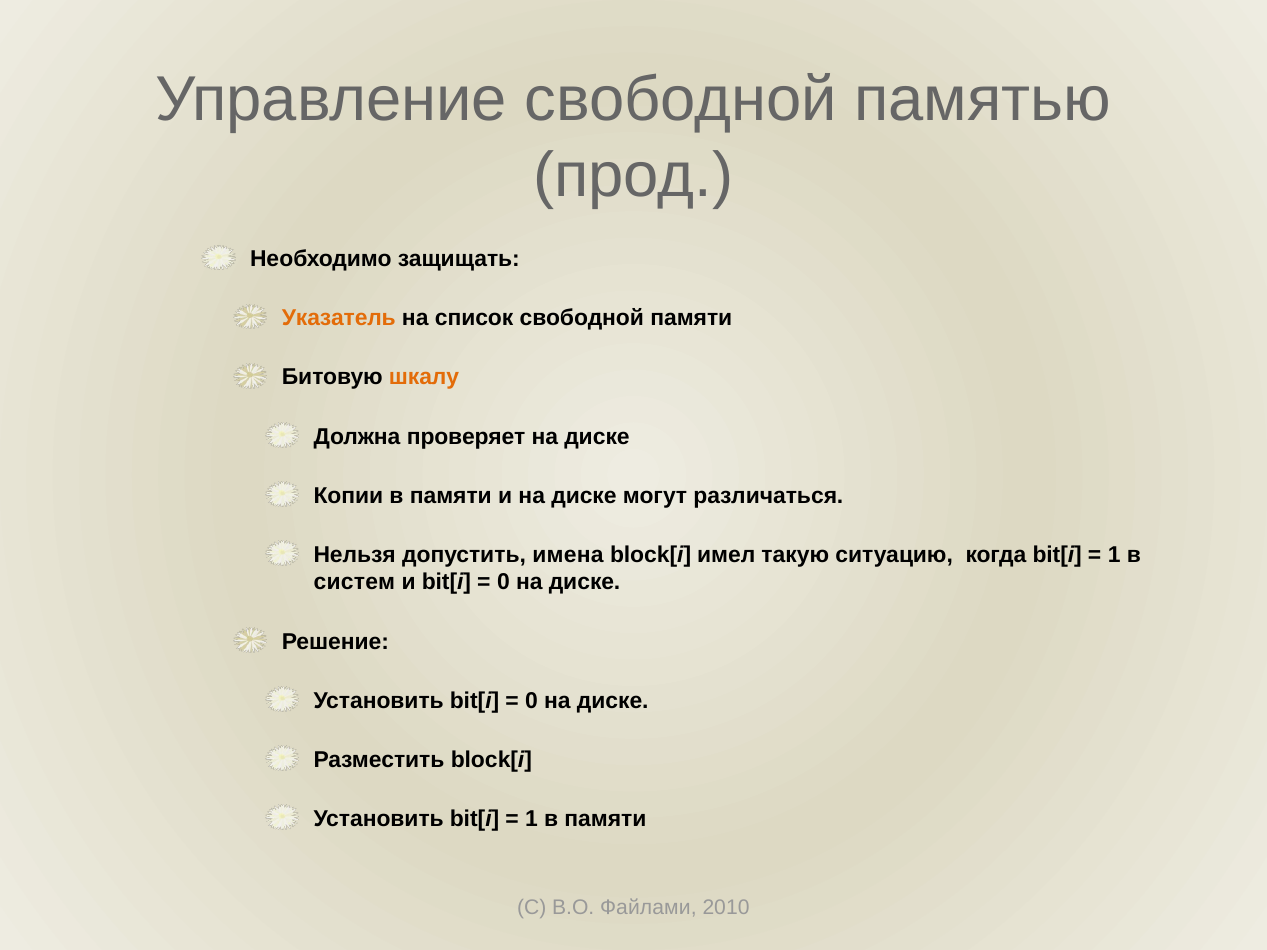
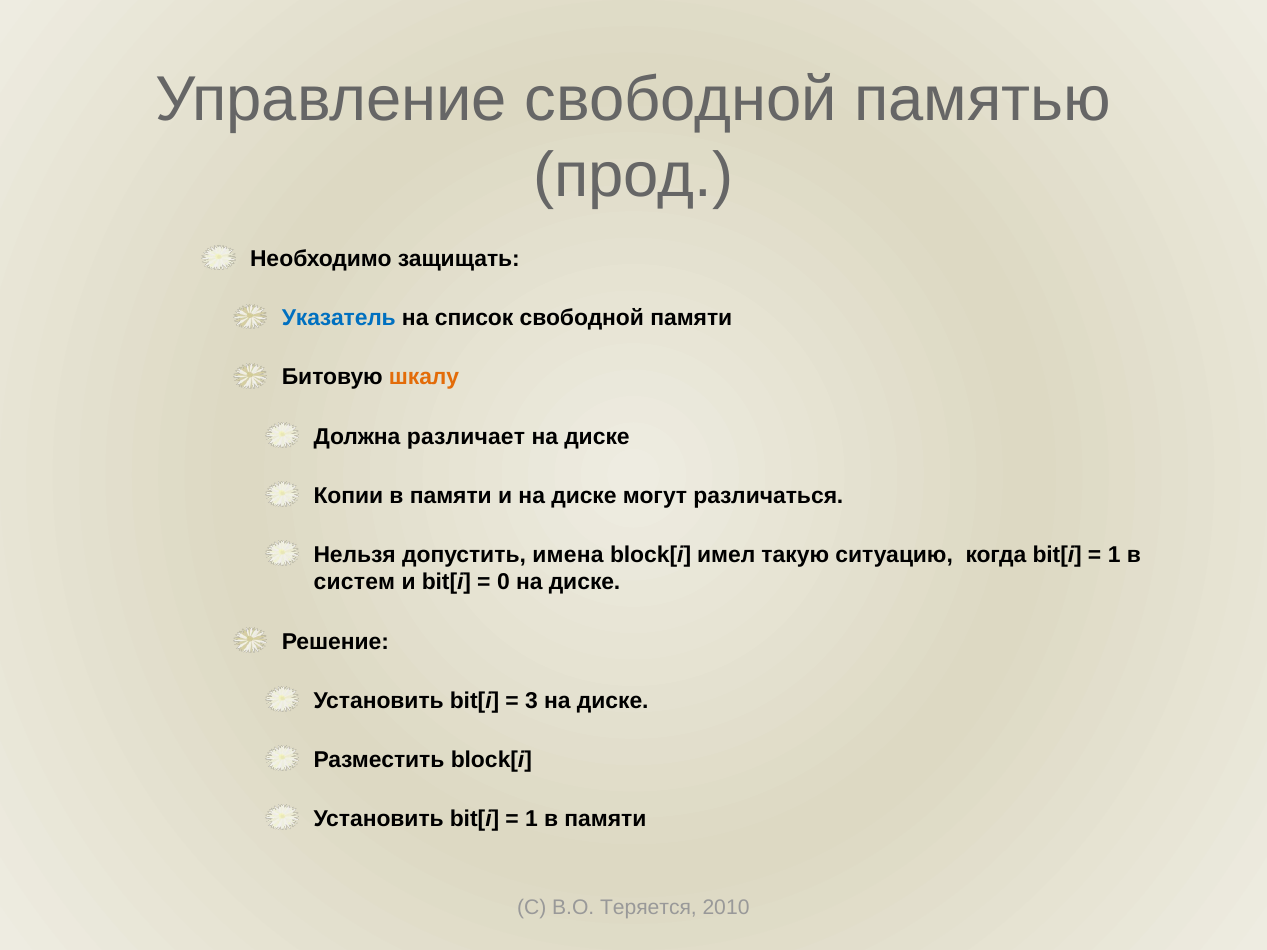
Указатель colour: orange -> blue (339, 318)
проверяет: проверяет -> различает (466, 437)
0: 0 -> 3 (532, 701)
Файлами: Файлами -> Теряется (648, 907)
